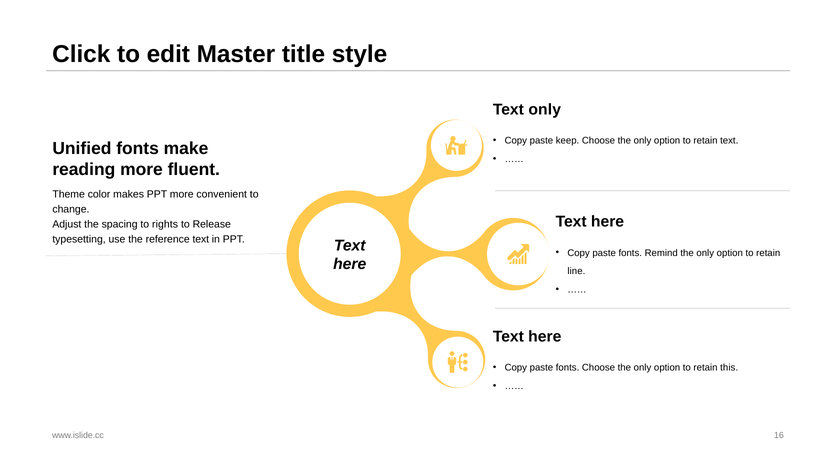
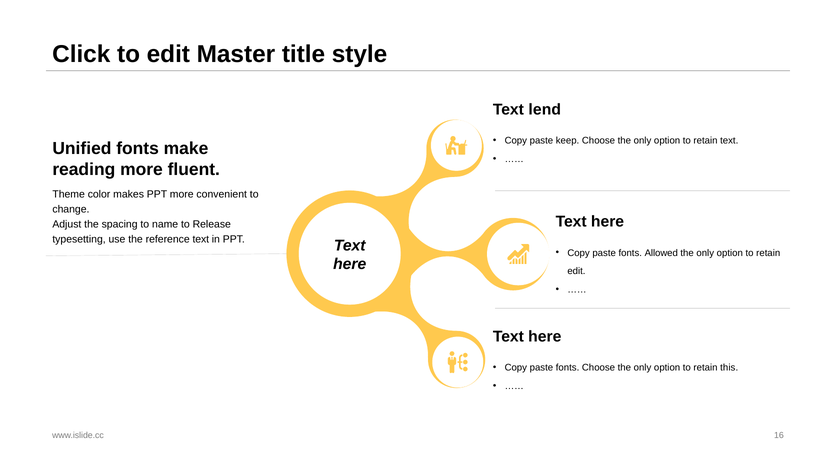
Text only: only -> lend (545, 110)
rights: rights -> name (165, 225)
Remind: Remind -> Allowed (661, 253)
line: line -> edit (576, 271)
